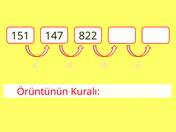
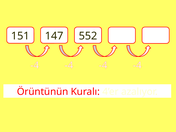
822: 822 -> 552 (88, 36)
